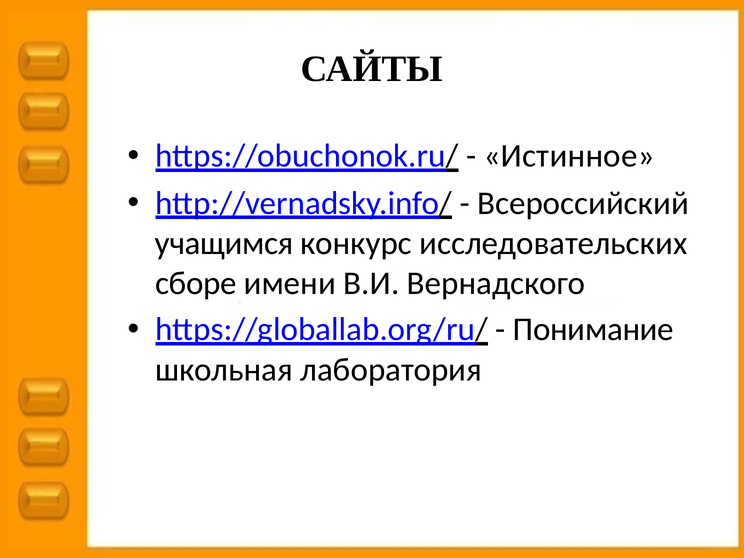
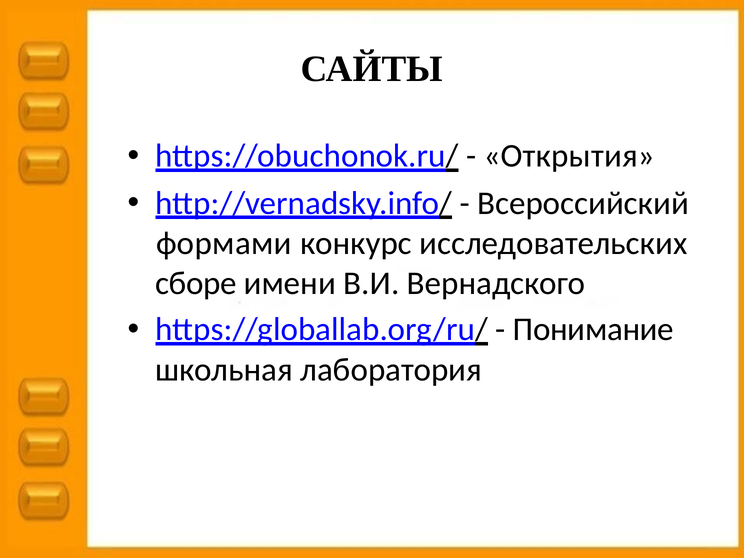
Истинное: Истинное -> Открытия (569, 156)
учащимся: учащимся -> формами (224, 244)
